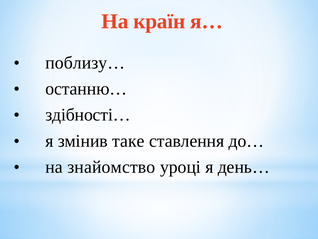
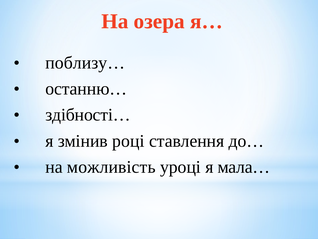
країн: країн -> озера (159, 21)
таке: таке -> році (128, 141)
знайомство: знайомство -> можливість (111, 167)
день…: день… -> мала… (244, 167)
